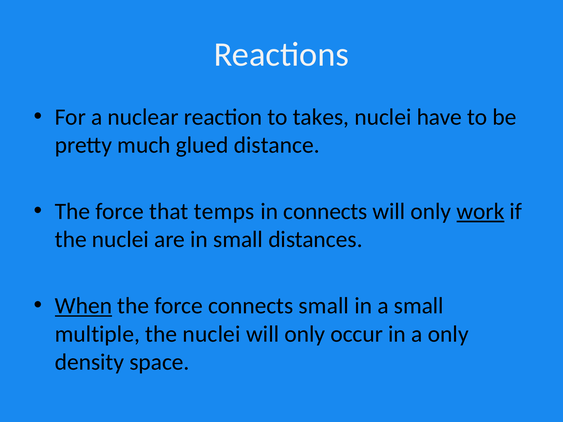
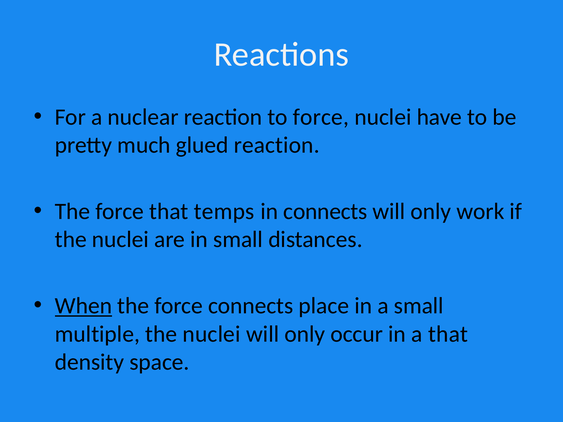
to takes: takes -> force (321, 117)
glued distance: distance -> reaction (277, 145)
work underline: present -> none (480, 212)
connects small: small -> place (324, 306)
a only: only -> that (448, 334)
